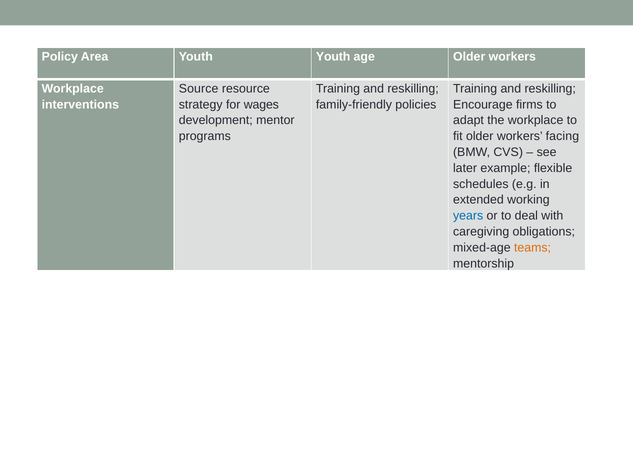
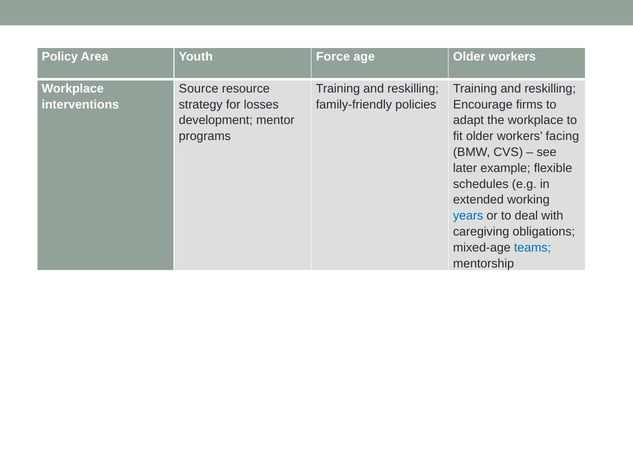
Youth Youth: Youth -> Force (333, 57)
wages: wages -> losses (261, 104)
teams colour: orange -> blue (533, 247)
